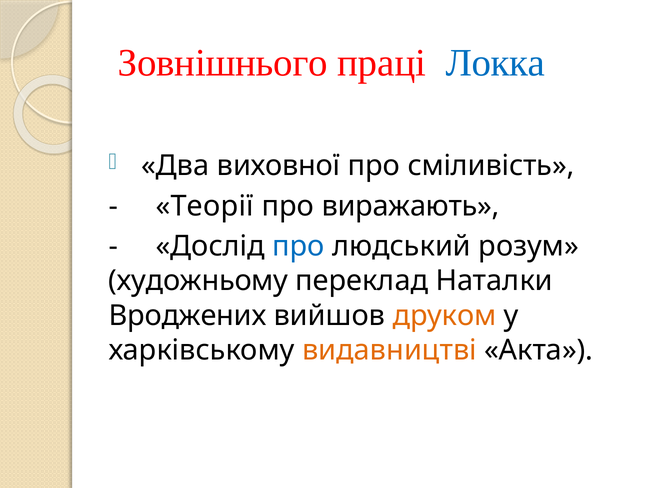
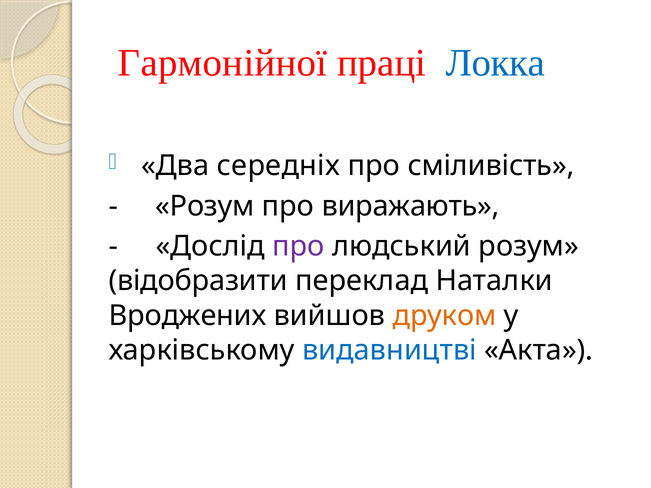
Зовнішнього: Зовнішнього -> Гармонійної (223, 63)
виховної: виховної -> середніх (278, 166)
Теорії: Теорії -> Розум (205, 206)
про colour: blue -> purple (298, 246)
художньому: художньому -> відобразити (198, 281)
видавництві colour: orange -> blue (389, 351)
